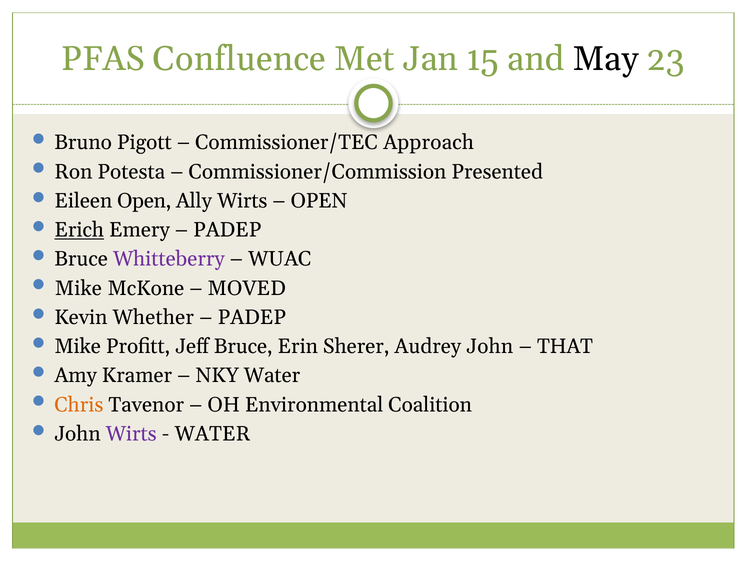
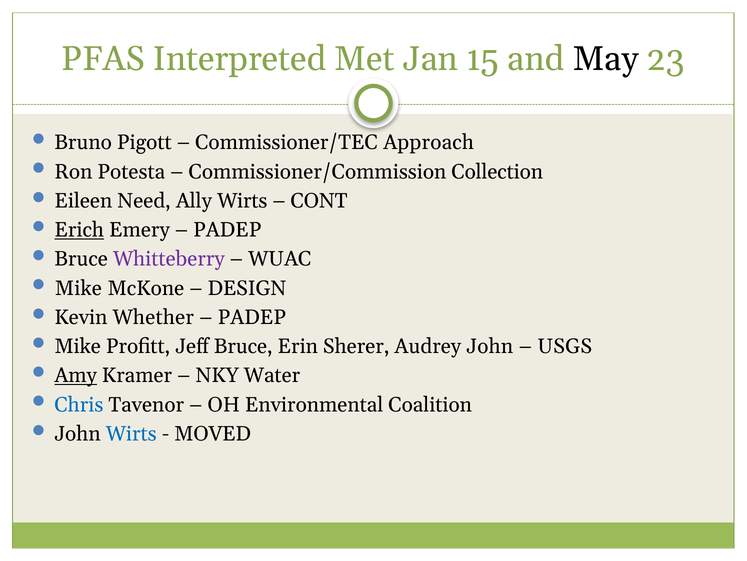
Confluence: Confluence -> Interpreted (240, 59)
Presented: Presented -> Collection (497, 171)
Eileen Open: Open -> Need (144, 201)
OPEN: OPEN -> CONT (319, 201)
MOVED: MOVED -> DESIGN (247, 288)
THAT: THAT -> USGS (565, 346)
Amy underline: none -> present (76, 375)
Chris colour: orange -> blue (79, 404)
Wirts colour: purple -> blue (131, 433)
WATER: WATER -> MOVED (213, 433)
